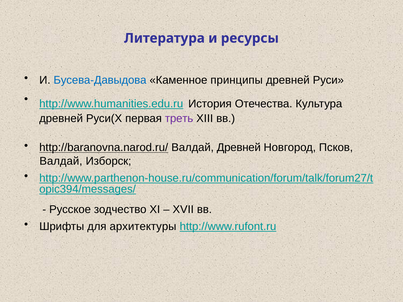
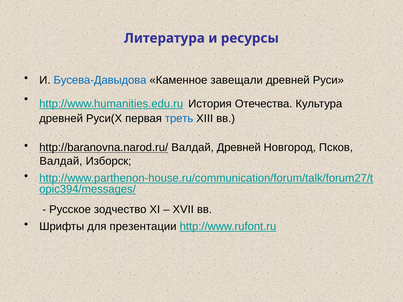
принципы: принципы -> завещали (237, 80)
треть colour: purple -> blue (179, 119)
архитектуры: архитектуры -> презентации (143, 227)
